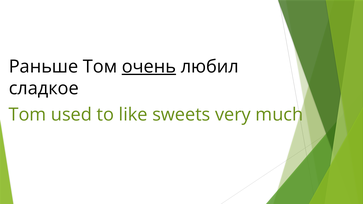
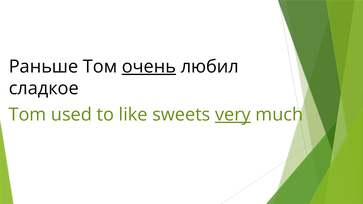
very underline: none -> present (233, 115)
